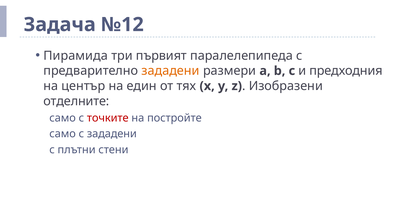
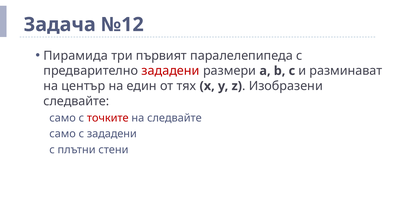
зададени colour: orange -> red (170, 71)
предходния: предходния -> разминават (346, 71)
отделните: отделните -> следвайте (76, 101)
на постройте: постройте -> следвайте (174, 118)
